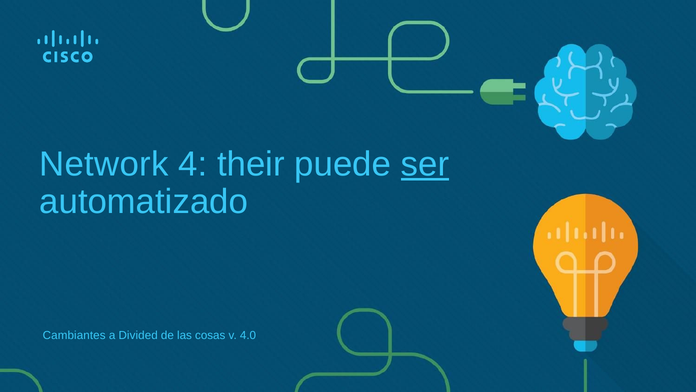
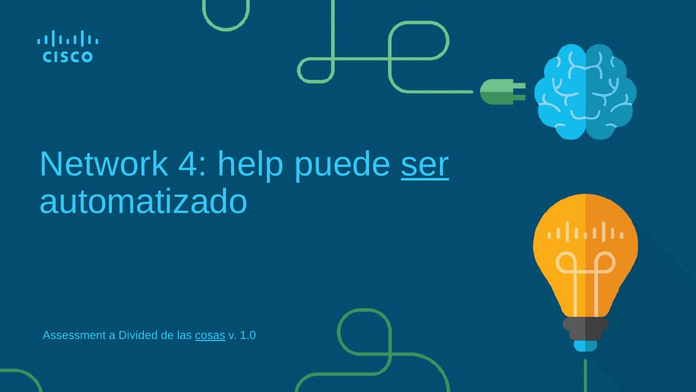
their: their -> help (251, 164)
Cambiantes: Cambiantes -> Assessment (74, 335)
cosas underline: none -> present (210, 335)
4.0: 4.0 -> 1.0 (248, 335)
